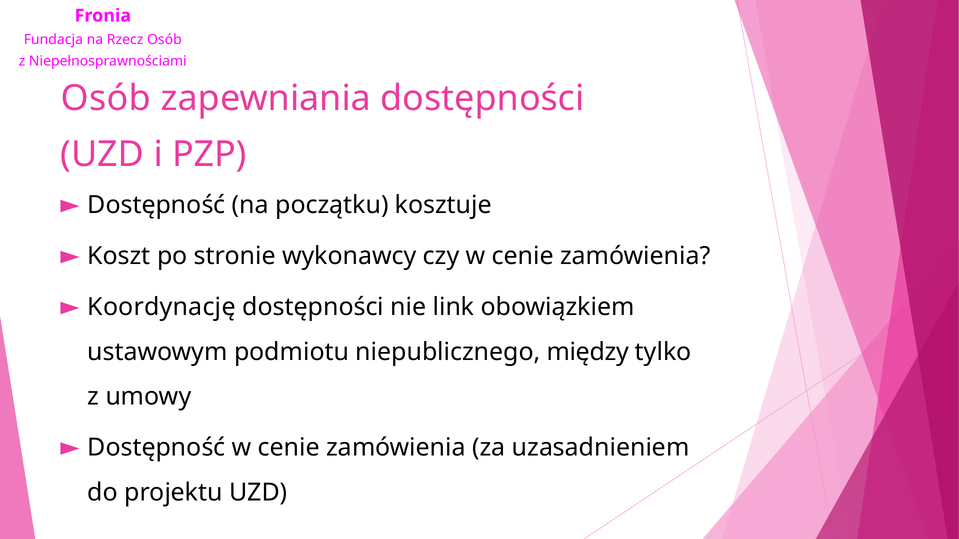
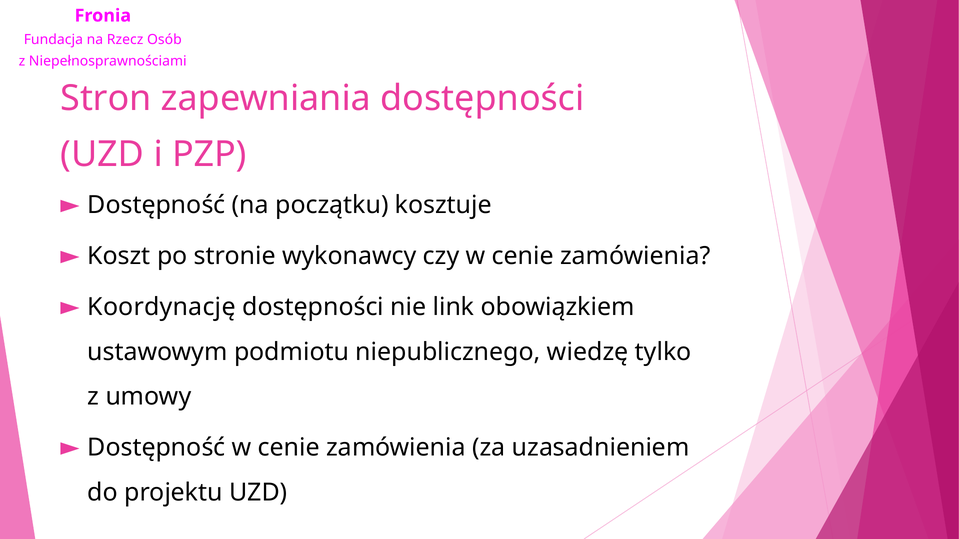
Osób: Osób -> Stron (106, 98)
między: między -> wiedzę (588, 352)
